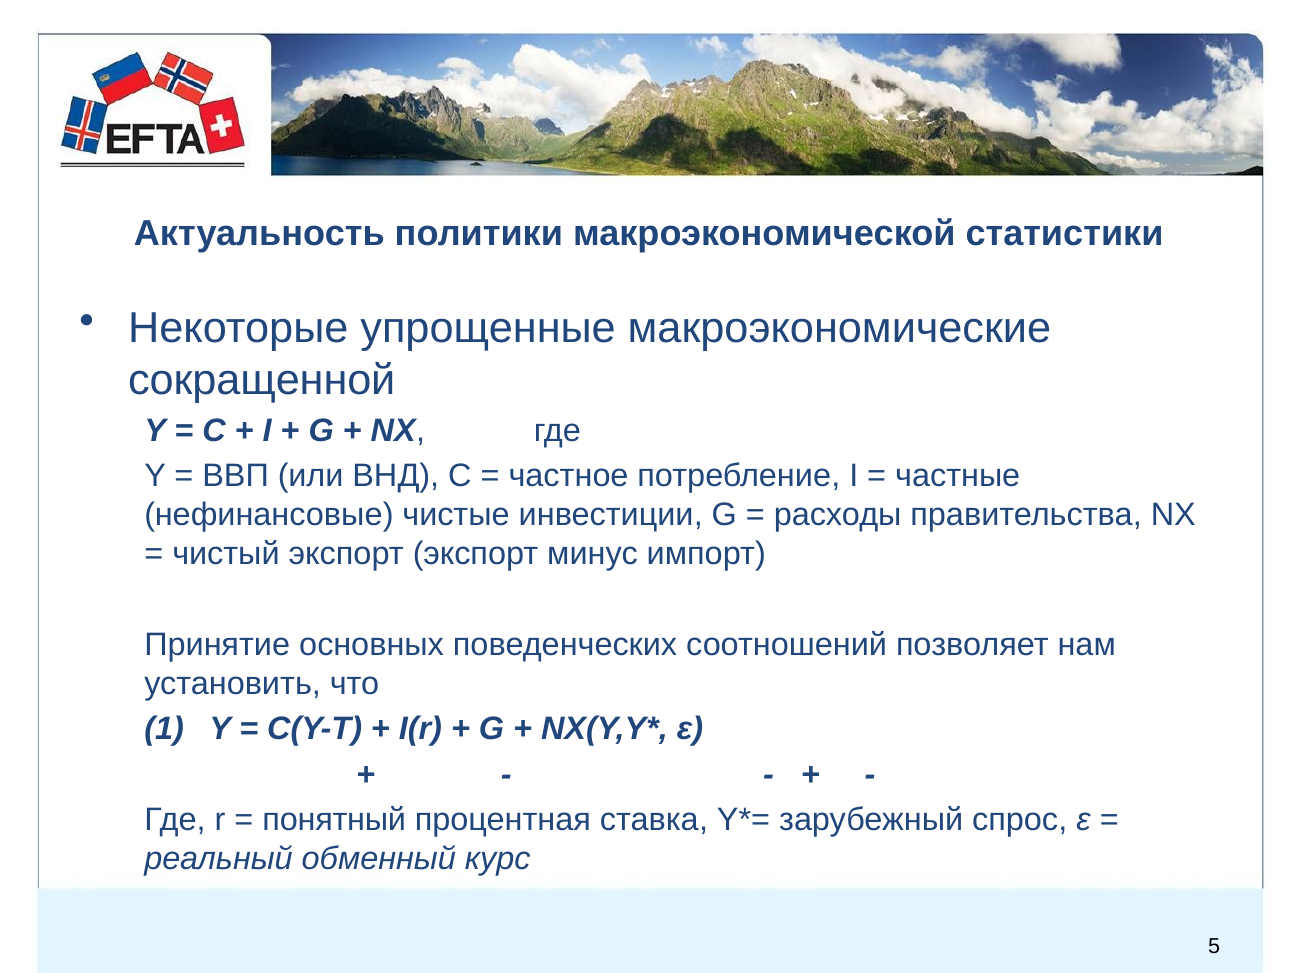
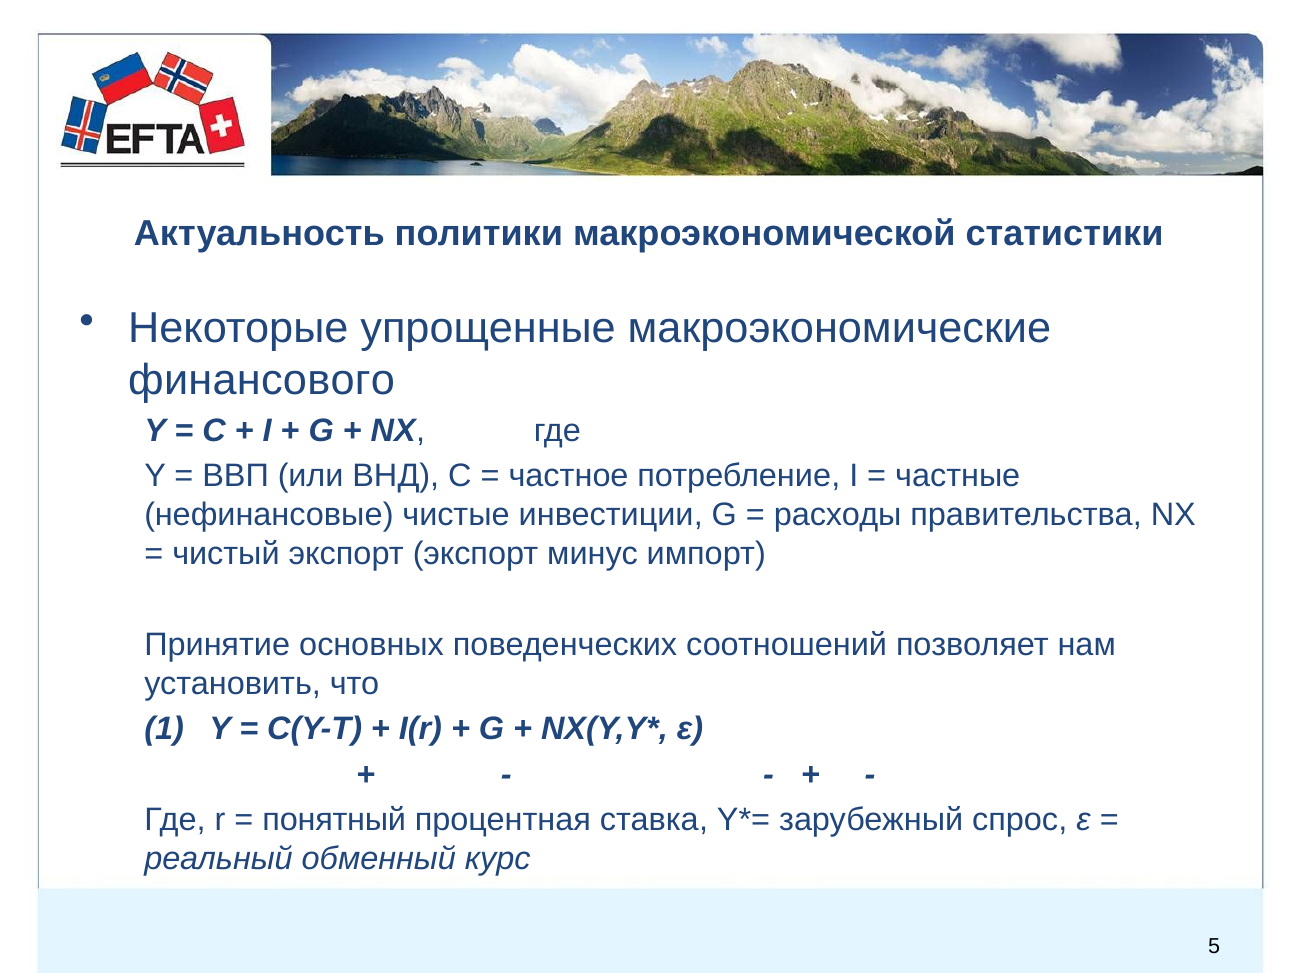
сокращенной: сокращенной -> финансового (262, 380)
